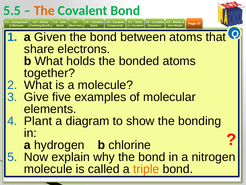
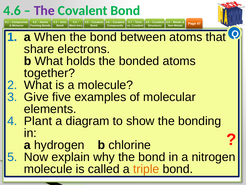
5.5: 5.5 -> 4.6 (12, 11)
The colour: orange -> purple (44, 11)
Given: Given -> When (50, 37)
